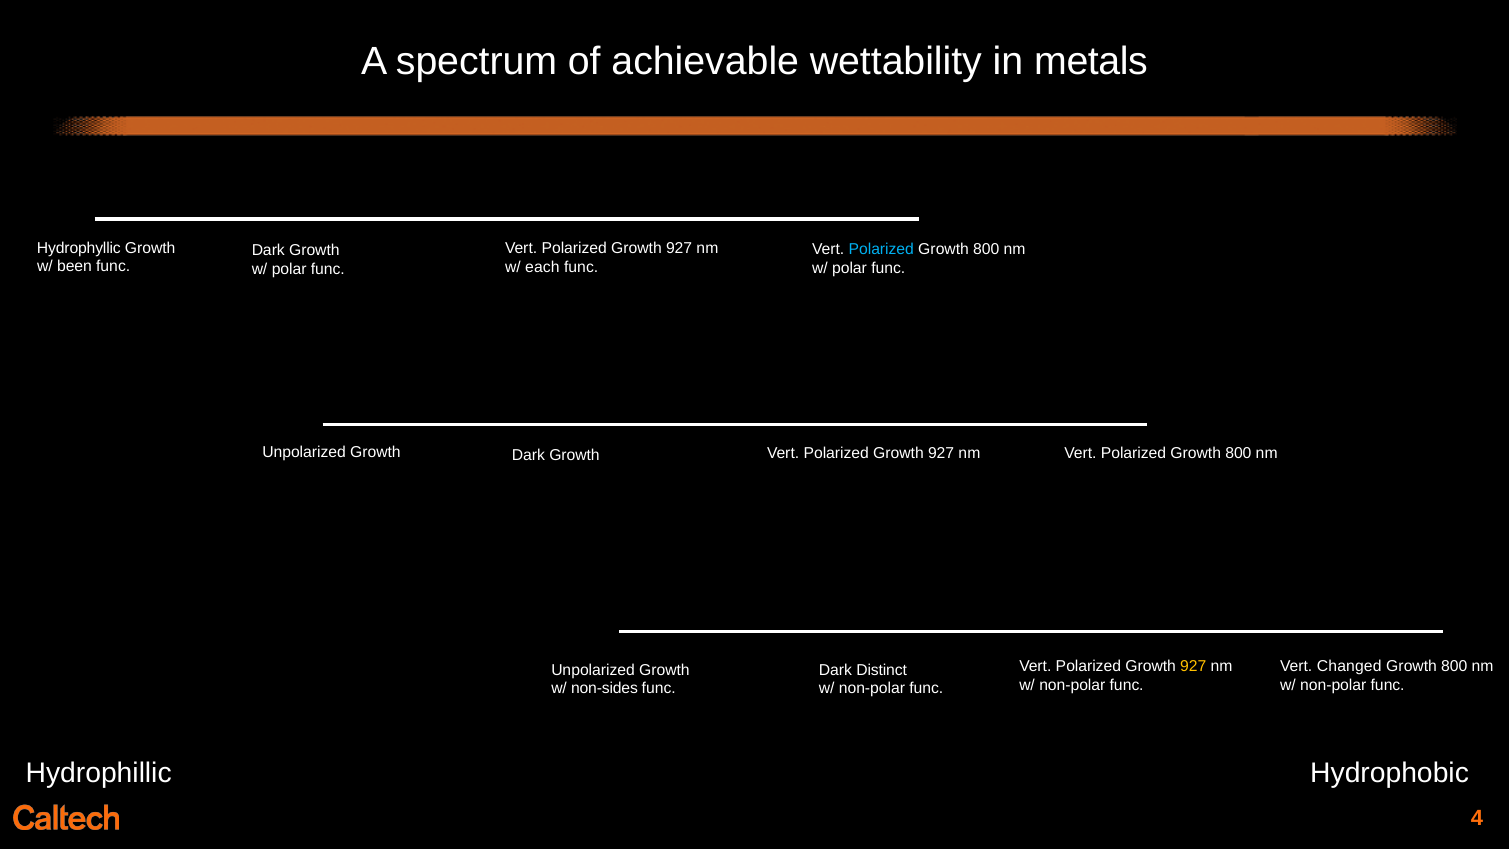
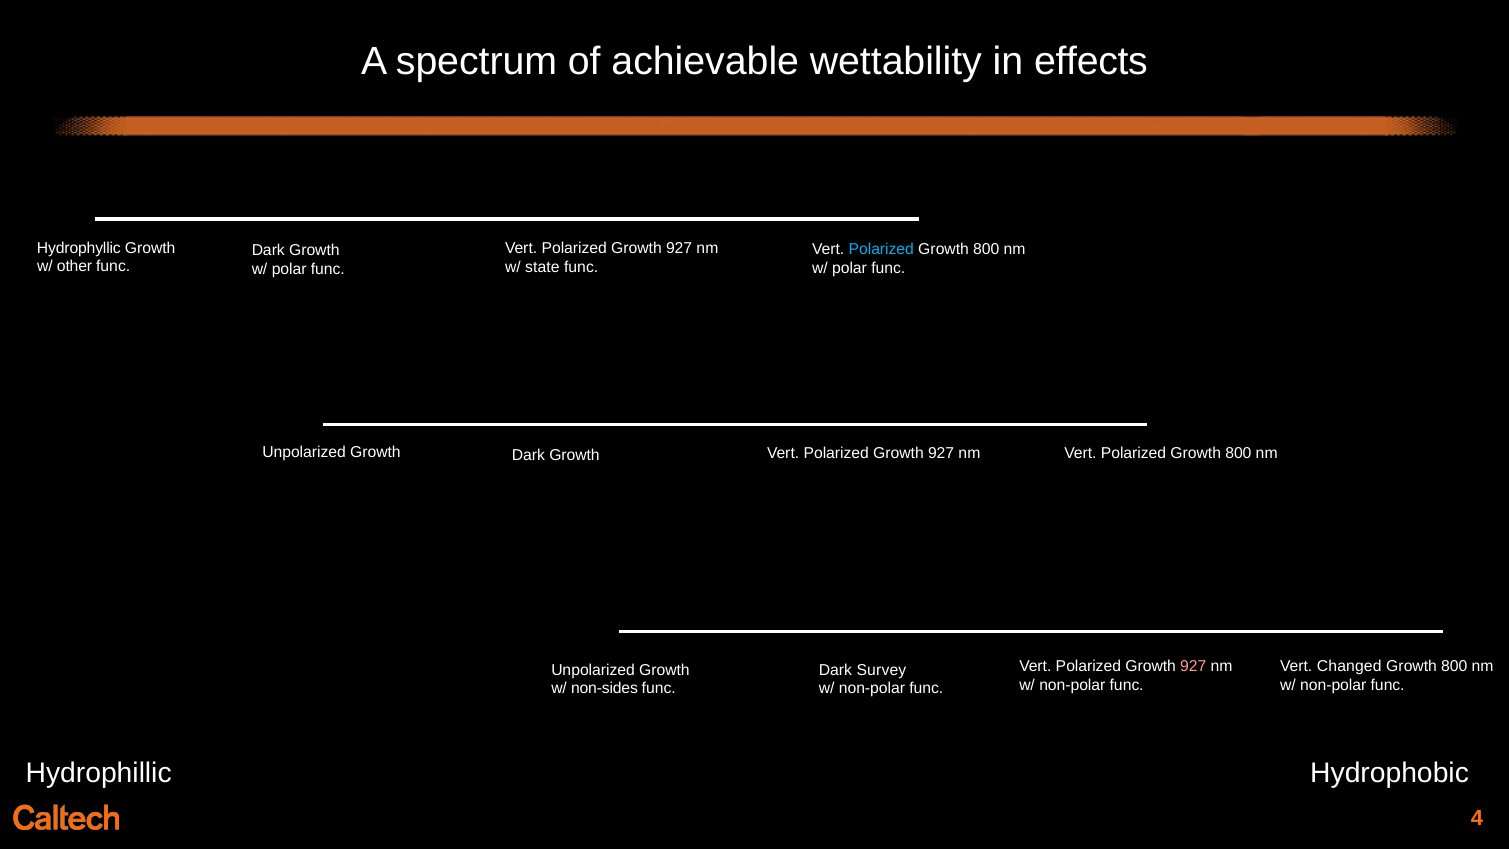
metals: metals -> effects (1091, 62)
been: been -> other (75, 267)
each: each -> state (542, 267)
927 colour: yellow -> pink (1193, 666)
Distinct: Distinct -> Survey (881, 670)
